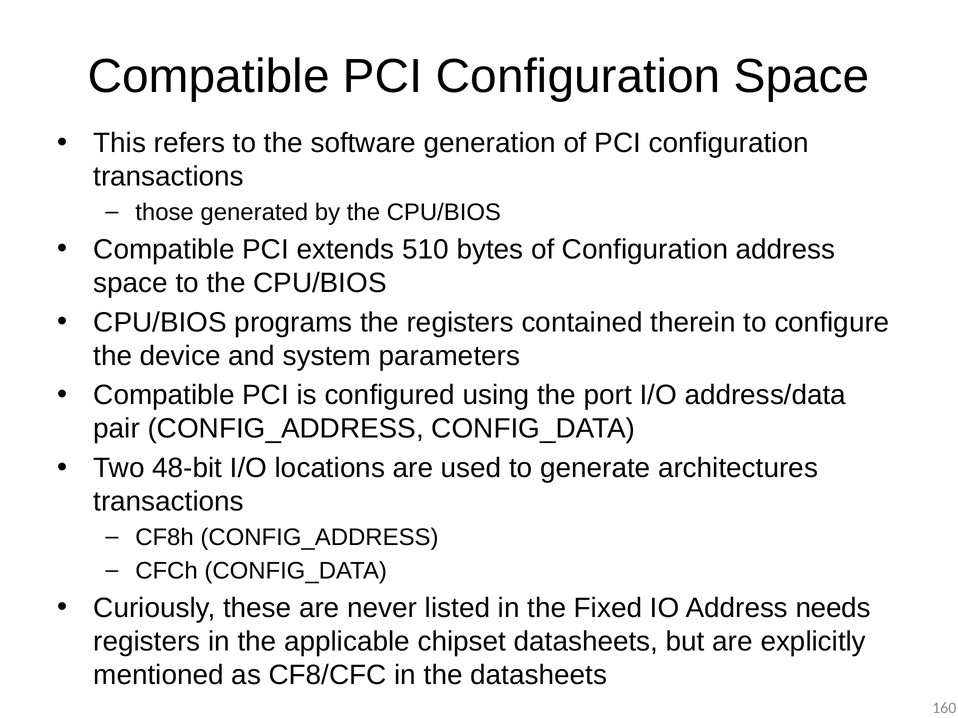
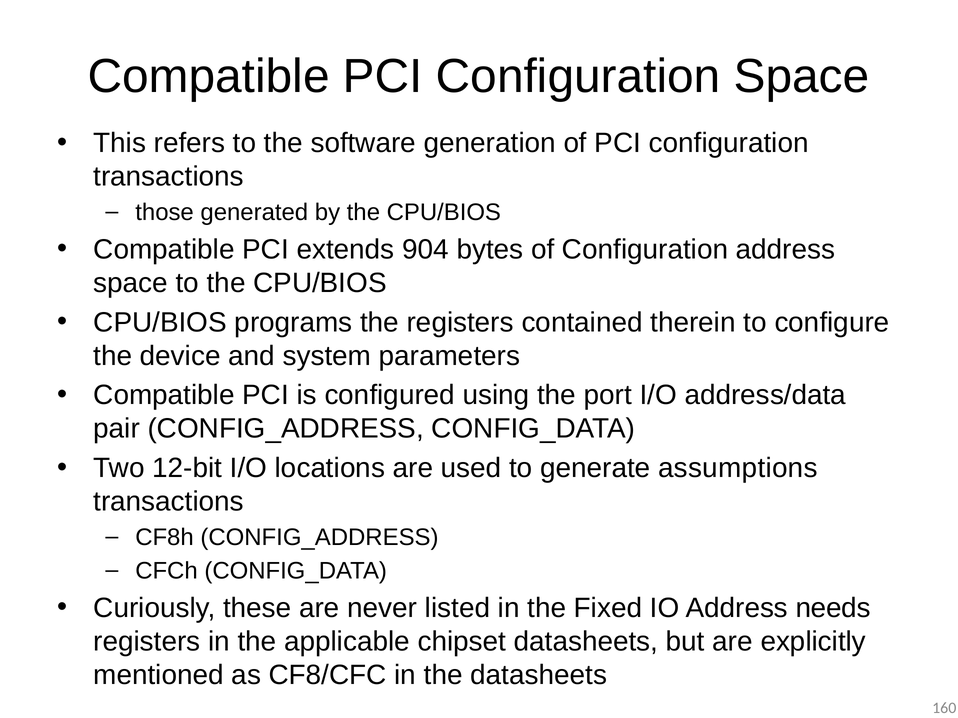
510: 510 -> 904 (425, 250)
48-bit: 48-bit -> 12-bit (187, 468)
architectures: architectures -> assumptions (738, 468)
